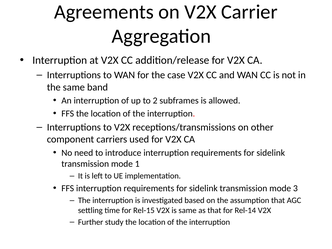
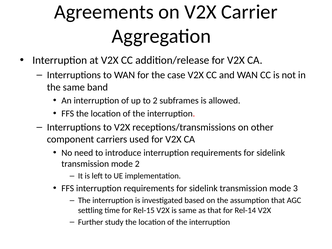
mode 1: 1 -> 2 (137, 164)
